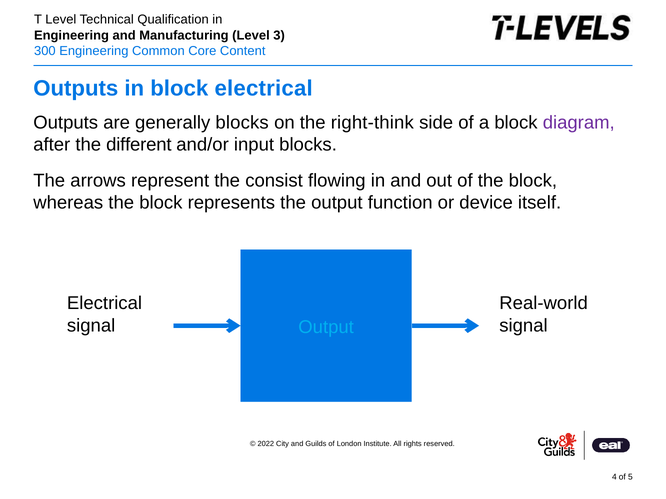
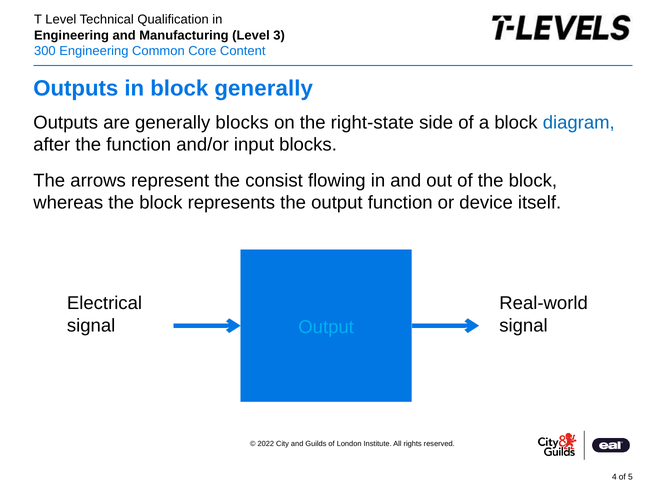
block electrical: electrical -> generally (264, 88)
right-think: right-think -> right-state (372, 123)
diagram colour: purple -> blue (579, 123)
the different: different -> function (139, 145)
